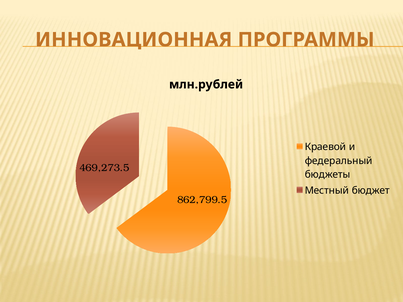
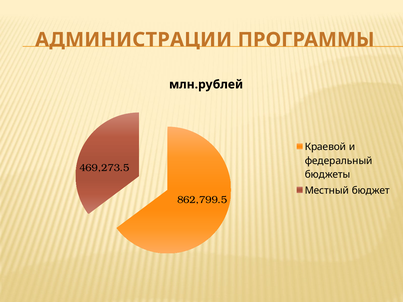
ИННОВАЦИОННАЯ: ИННОВАЦИОННАЯ -> АДМИНИСТРАЦИИ (134, 40)
